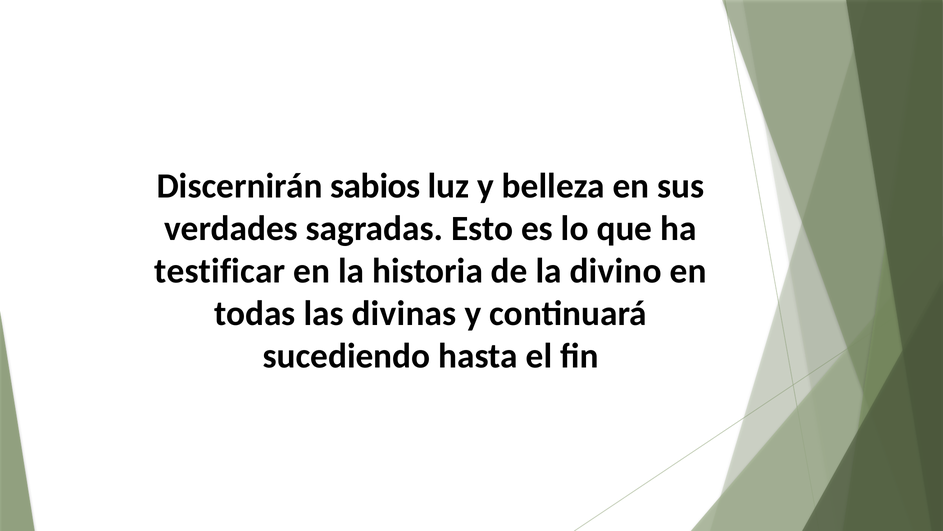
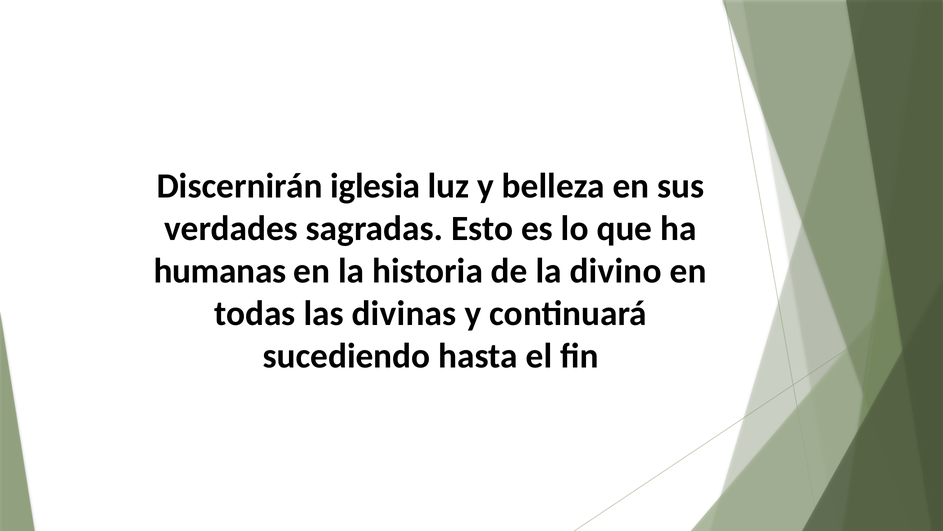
sabios: sabios -> iglesia (375, 186)
testificar: testificar -> humanas (220, 271)
